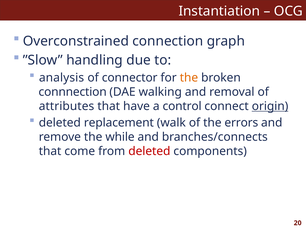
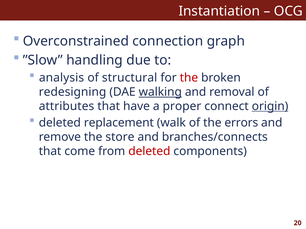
connector: connector -> structural (130, 78)
the colour: orange -> red (189, 78)
connnection: connnection -> redesigning (73, 92)
walking underline: none -> present (160, 92)
control: control -> proper (182, 106)
while: while -> store (120, 137)
